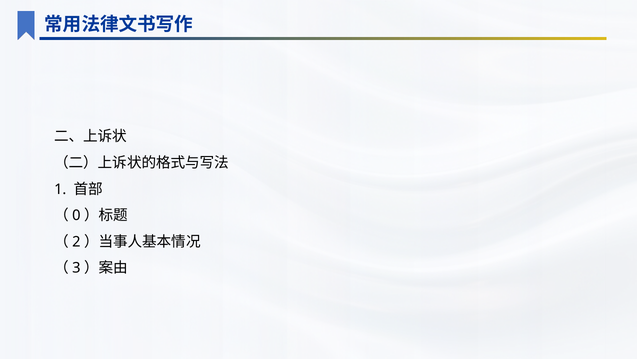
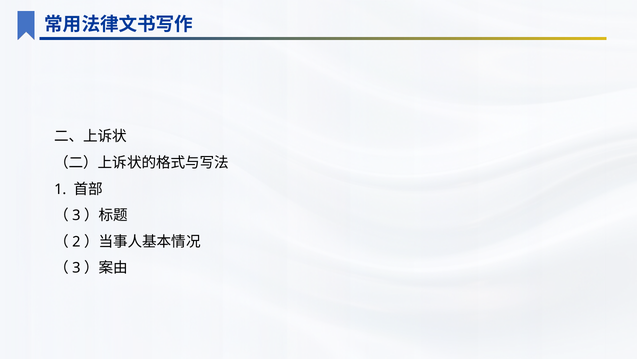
0: 0 -> 3 (76, 215)
